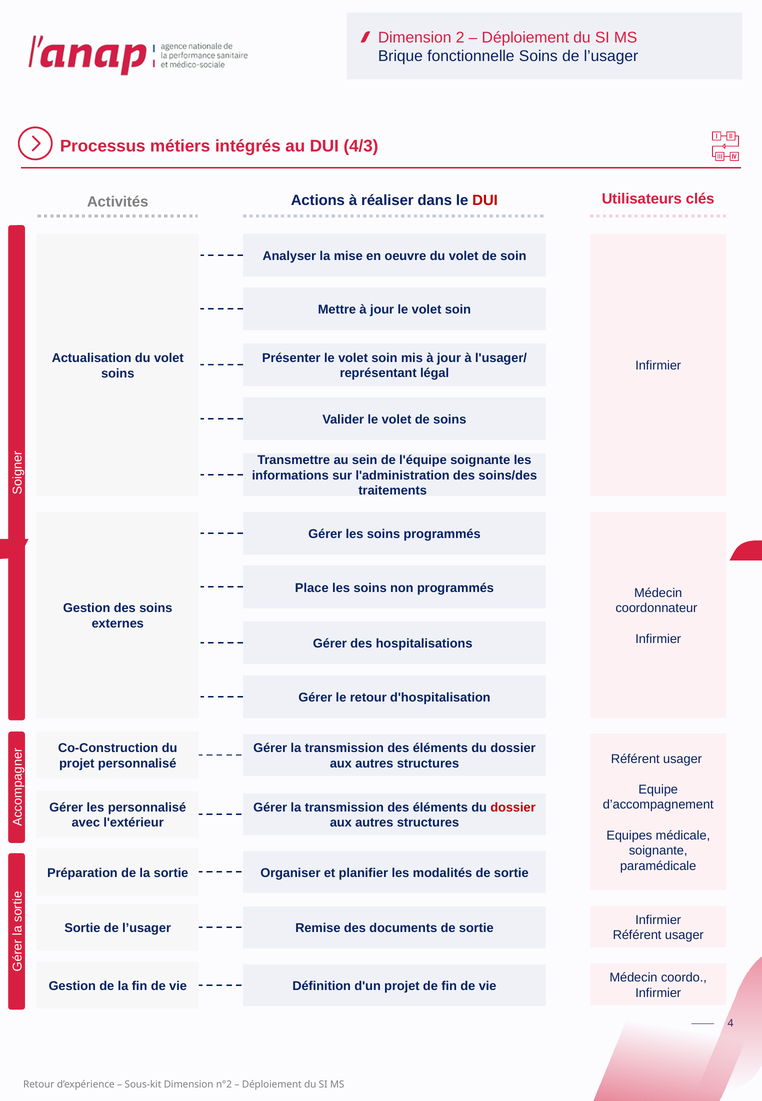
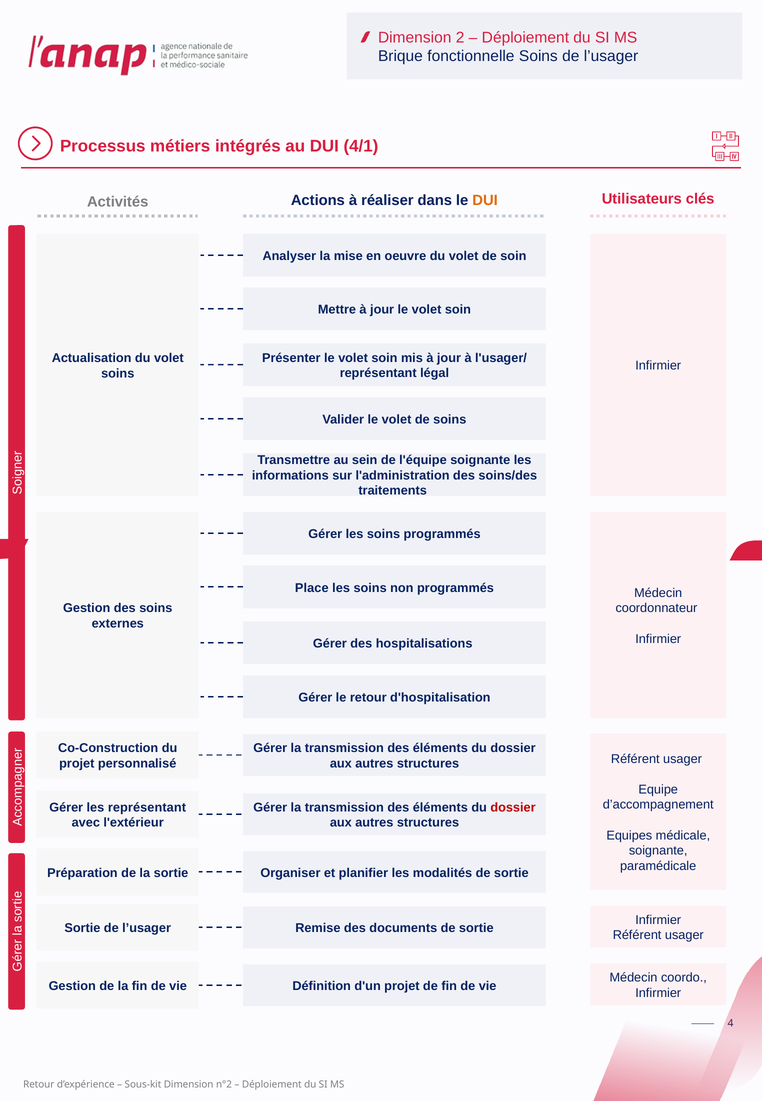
4/3: 4/3 -> 4/1 (361, 146)
DUI colour: red -> orange (485, 200)
les personnalisé: personnalisé -> représentant (147, 807)
